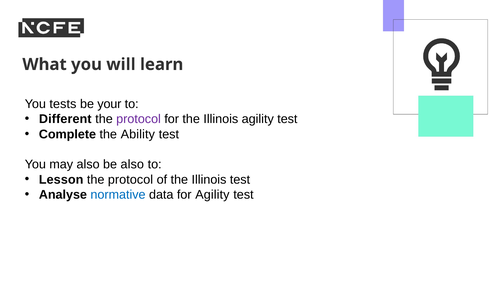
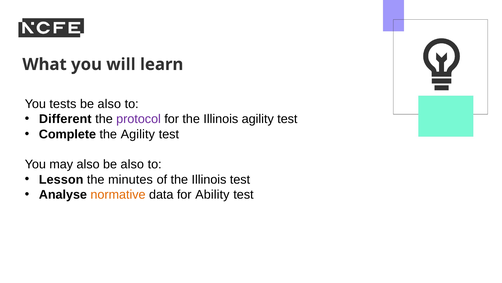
your: your -> also (109, 104)
the Ability: Ability -> Agility (138, 134)
protocol: protocol -> minutes (130, 179)
normative colour: blue -> orange (118, 194)
for Agility: Agility -> Ability (212, 194)
